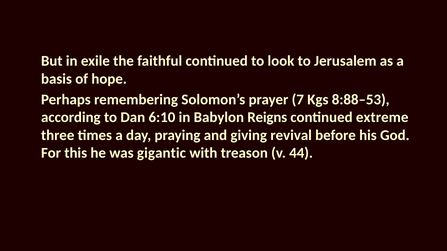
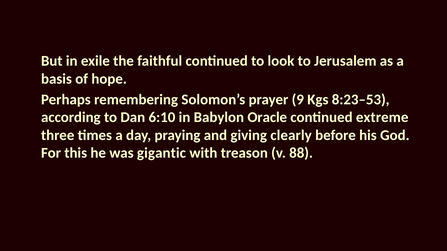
7: 7 -> 9 (298, 100)
8:88–53: 8:88–53 -> 8:23–53 (361, 100)
Reigns: Reigns -> Oracle (267, 118)
revival: revival -> clearly (291, 135)
44: 44 -> 88 (301, 153)
